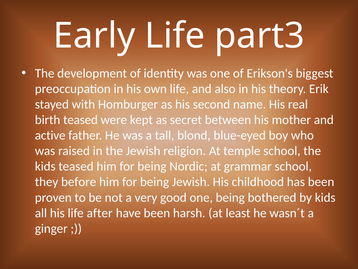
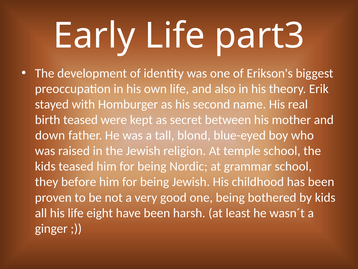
active: active -> down (50, 135)
after: after -> eight (100, 213)
